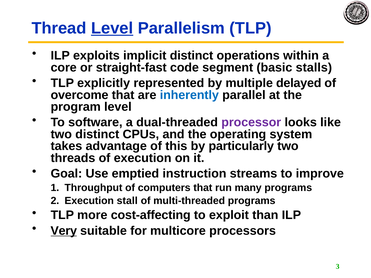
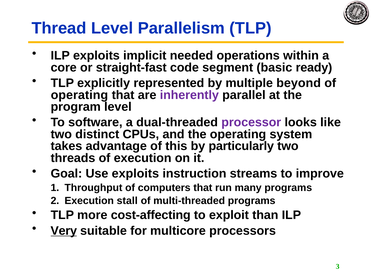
Level underline: present -> none (112, 28)
implicit distinct: distinct -> needed (191, 56)
stalls: stalls -> ready (314, 68)
delayed: delayed -> beyond (299, 83)
overcome: overcome -> operating (79, 95)
inherently colour: blue -> purple (189, 95)
Use emptied: emptied -> exploits (135, 174)
